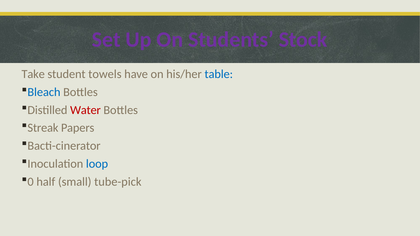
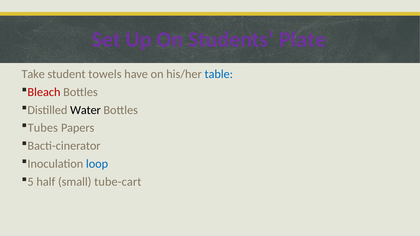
Stock: Stock -> Plate (303, 40)
Bleach colour: blue -> red (44, 92)
Water colour: red -> black (85, 110)
Streak: Streak -> Tubes (43, 128)
0: 0 -> 5 (31, 182)
tube-pick: tube-pick -> tube-cart (118, 182)
